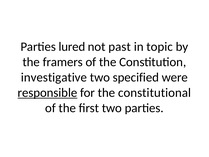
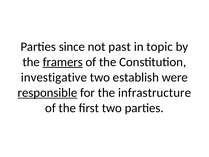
lured: lured -> since (72, 47)
framers underline: none -> present (63, 62)
specified: specified -> establish (136, 77)
constitutional: constitutional -> infrastructure (155, 93)
